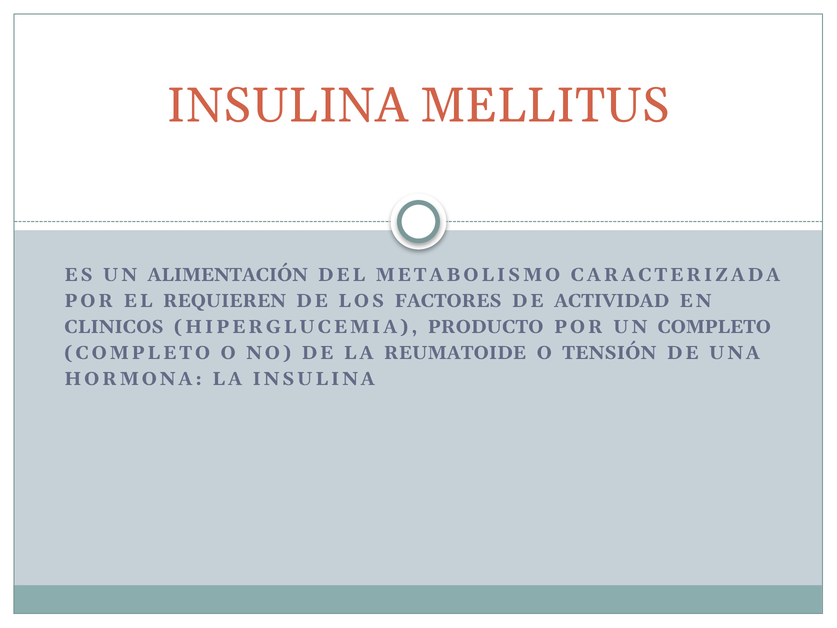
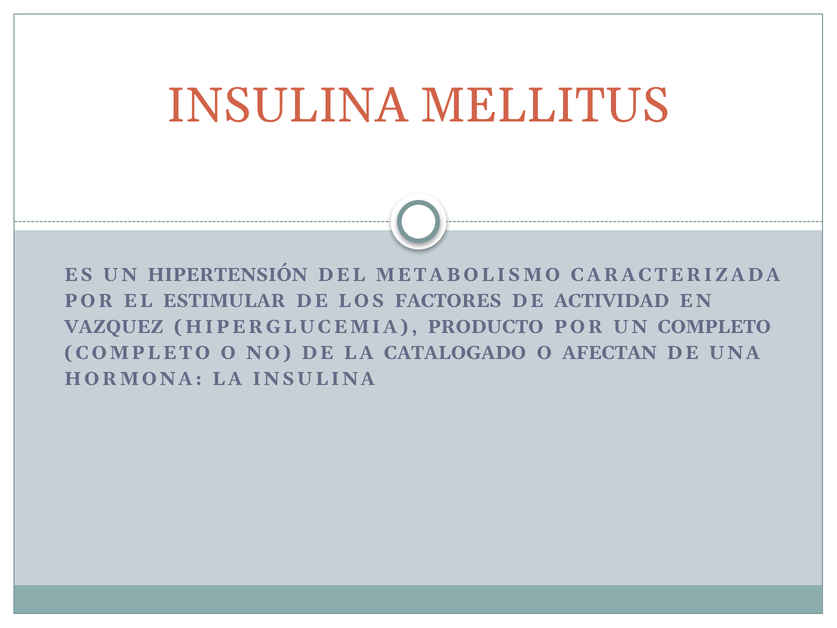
ALIMENTACIÓN: ALIMENTACIÓN -> HIPERTENSIÓN (227, 275)
REQUIEREN: REQUIEREN -> ESTIMULAR (224, 301)
CLINICOS: CLINICOS -> VAZQUEZ (114, 327)
REUMATOIDE: REUMATOIDE -> CATALOGADO (455, 353)
TENSIÓN: TENSIÓN -> AFECTAN (609, 353)
